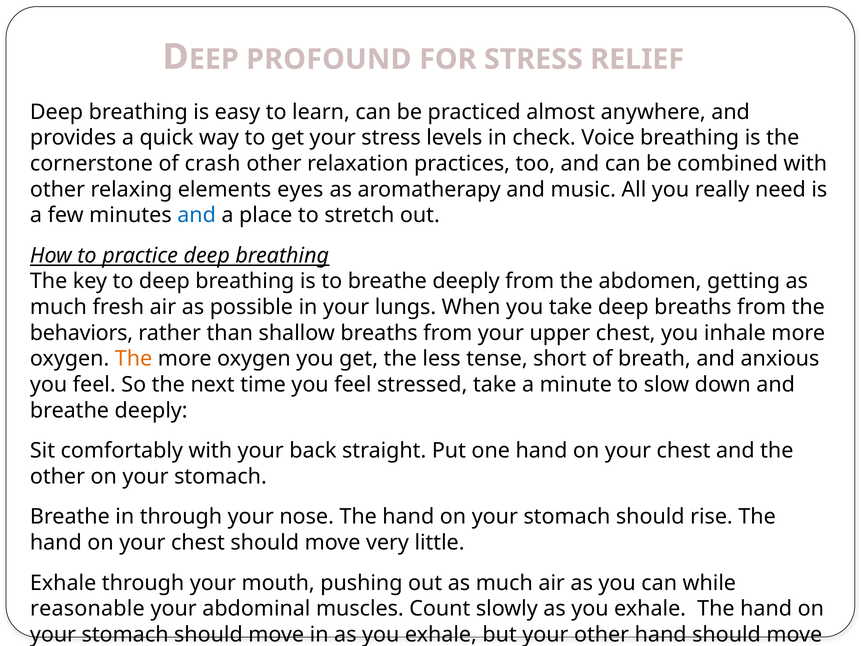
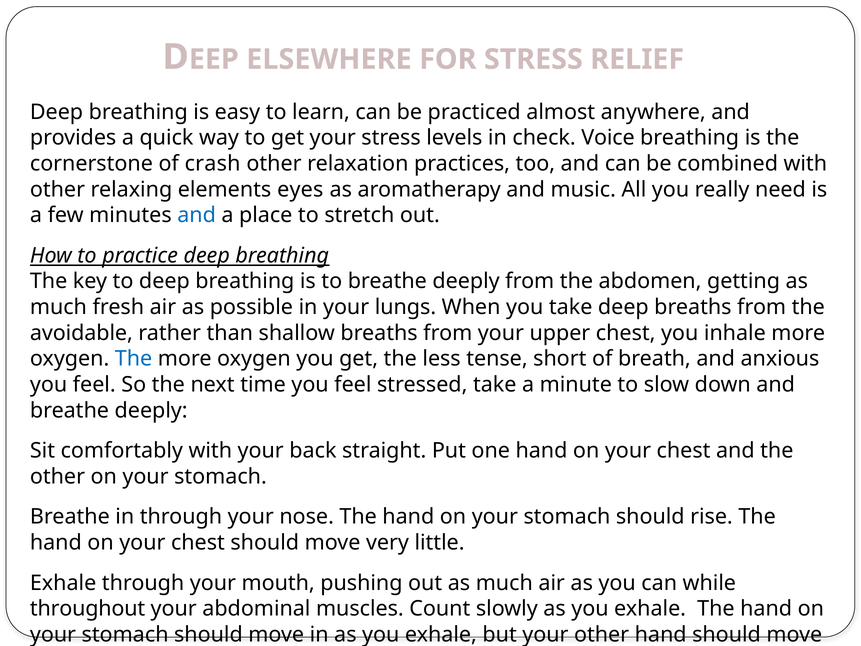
PROFOUND: PROFOUND -> ELSEWHERE (329, 59)
behaviors: behaviors -> avoidable (81, 333)
The colour: orange -> blue (134, 359)
reasonable: reasonable -> throughout (88, 609)
